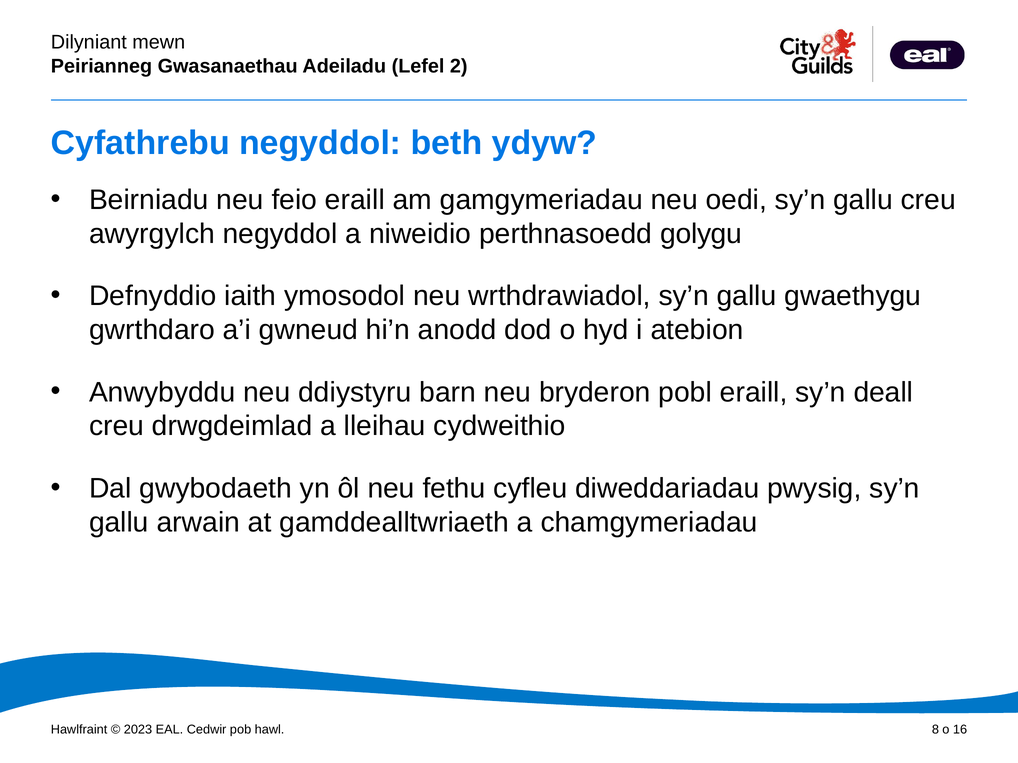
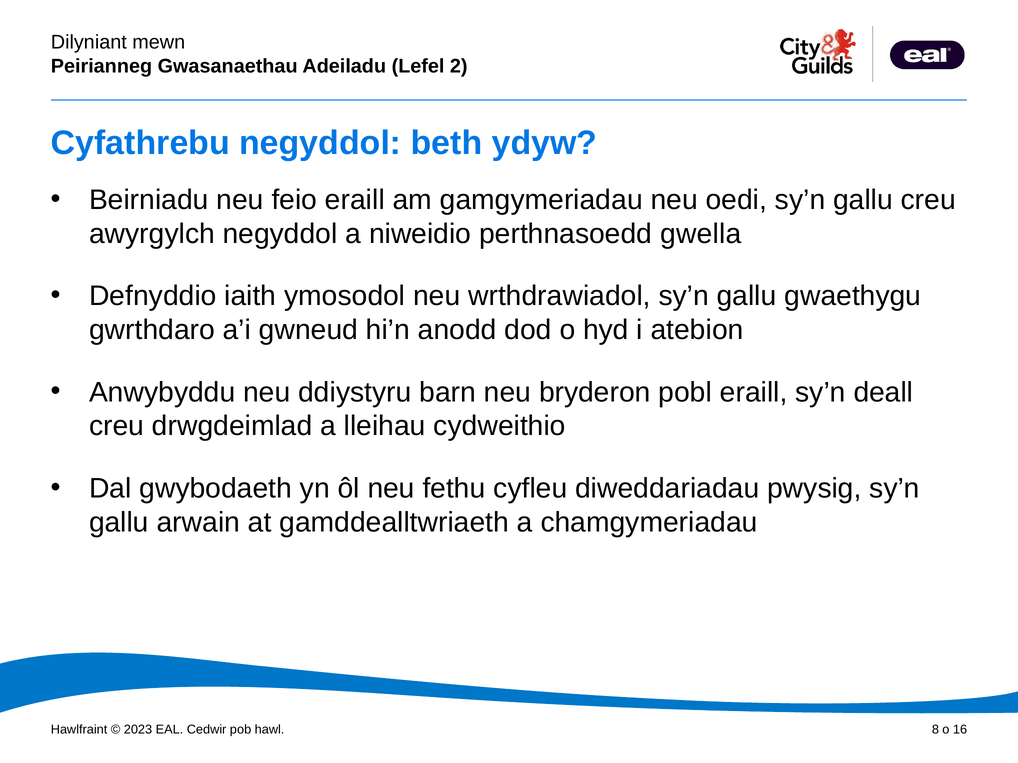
golygu: golygu -> gwella (701, 234)
